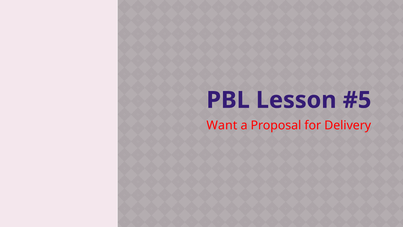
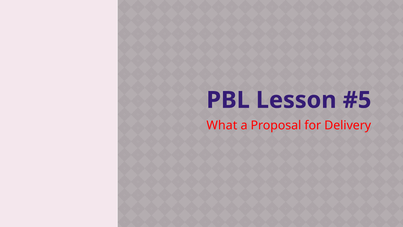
Want: Want -> What (222, 125)
